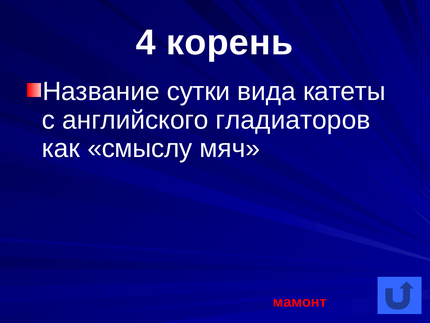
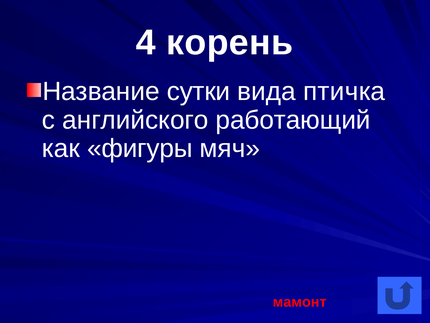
катеты: катеты -> птичка (344, 91)
гладиаторов: гладиаторов -> работающий (293, 120)
смыслу: смыслу -> фигуры (140, 148)
